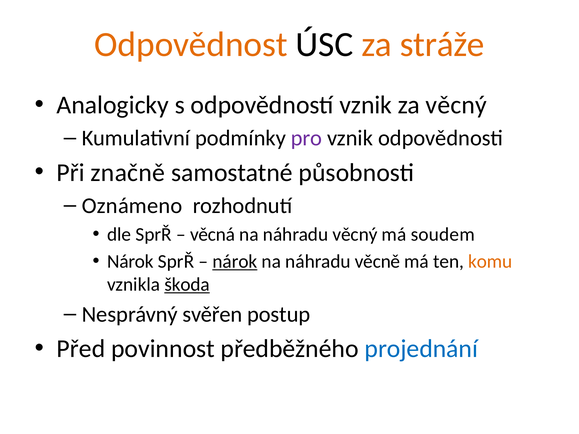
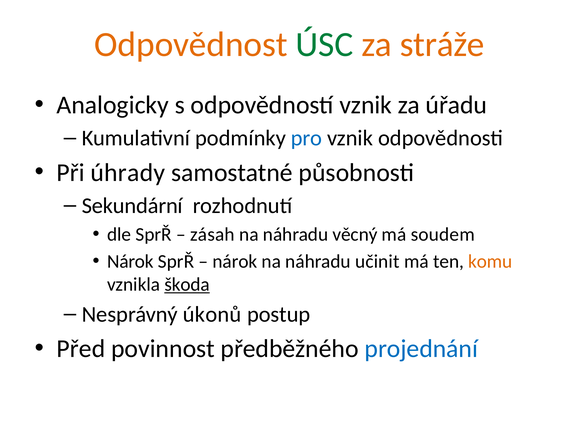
ÚSC colour: black -> green (324, 44)
za věcný: věcný -> úřadu (456, 105)
pro colour: purple -> blue (307, 138)
značně: značně -> úhrady (128, 173)
Oznámeno: Oznámeno -> Sekundární (132, 206)
věcná: věcná -> zásah (212, 235)
nárok underline: present -> none (235, 262)
věcně: věcně -> učinit (377, 262)
svěřen: svěřen -> úkonů (212, 315)
